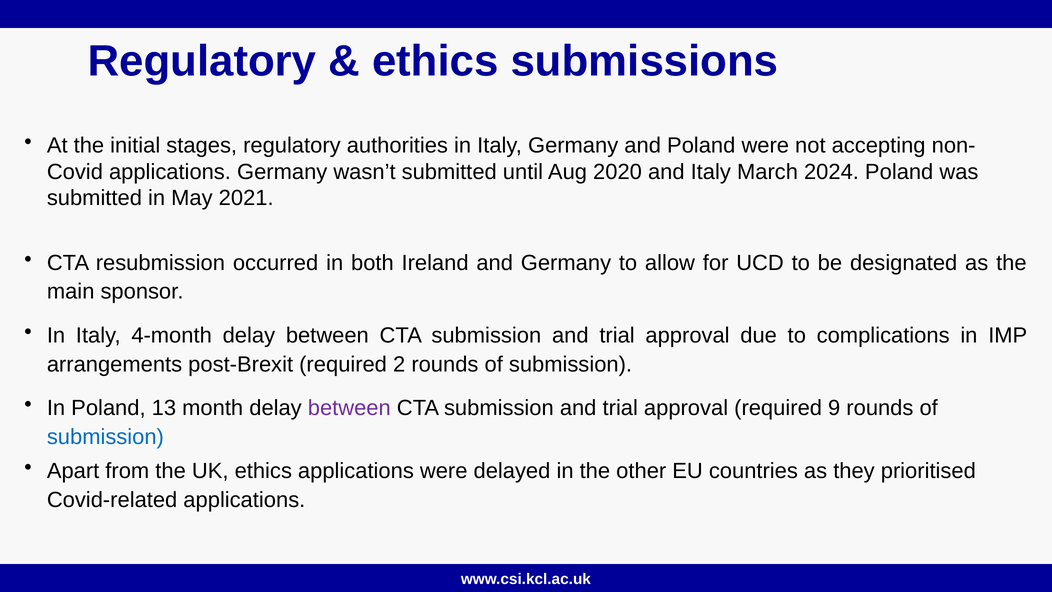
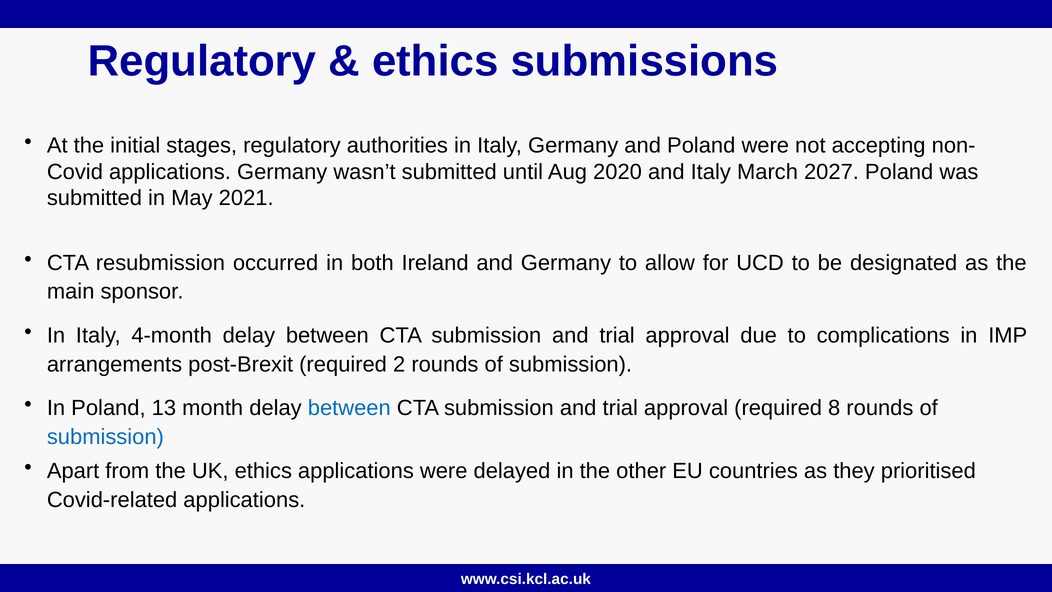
2024: 2024 -> 2027 (831, 172)
between colour: purple -> blue (349, 408)
9: 9 -> 8 (834, 408)
